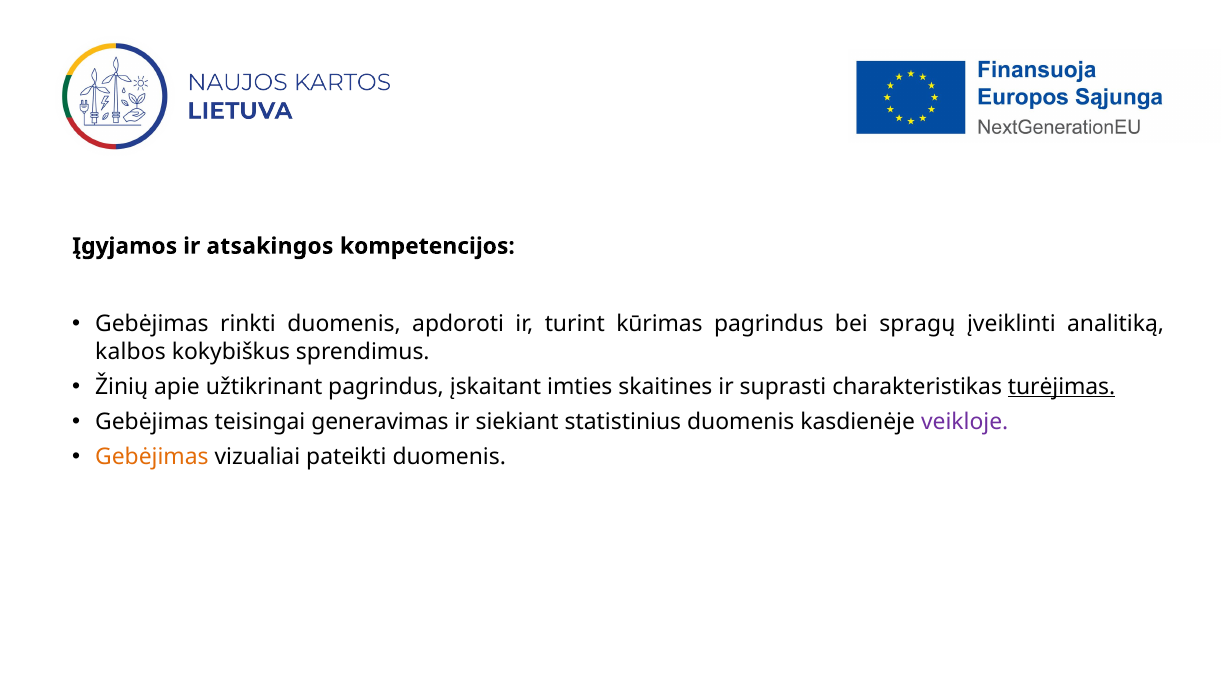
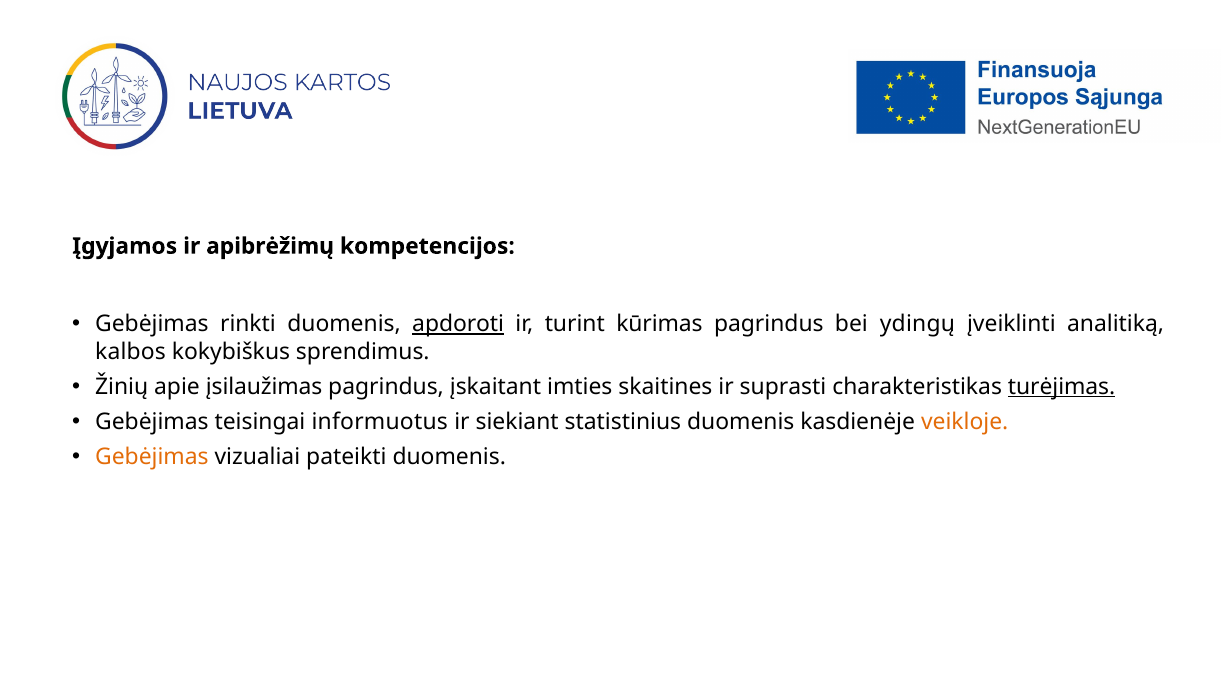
atsakingos: atsakingos -> apibrėžimų (270, 246)
apdoroti underline: none -> present (458, 324)
spragų: spragų -> ydingų (917, 324)
užtikrinant: užtikrinant -> įsilaužimas (264, 387)
generavimas: generavimas -> informuotus (380, 422)
veikloje colour: purple -> orange (965, 422)
